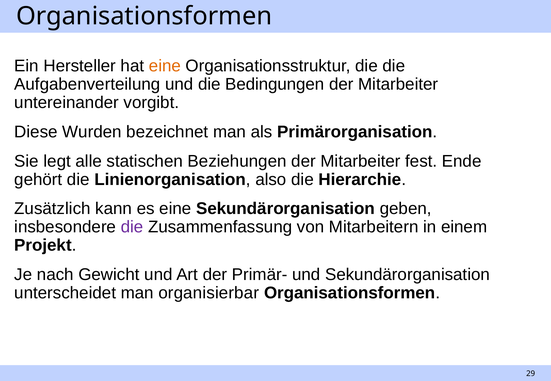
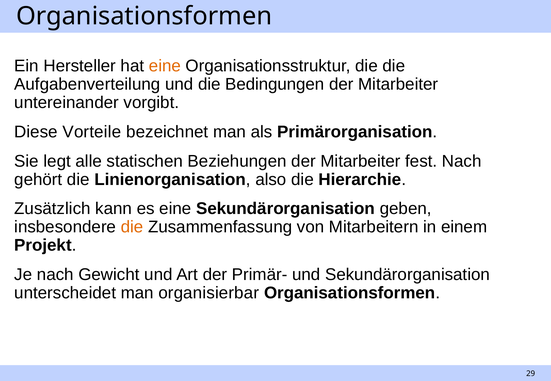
Wurden: Wurden -> Vorteile (92, 132)
fest Ende: Ende -> Nach (462, 161)
die colour: purple -> orange (132, 227)
